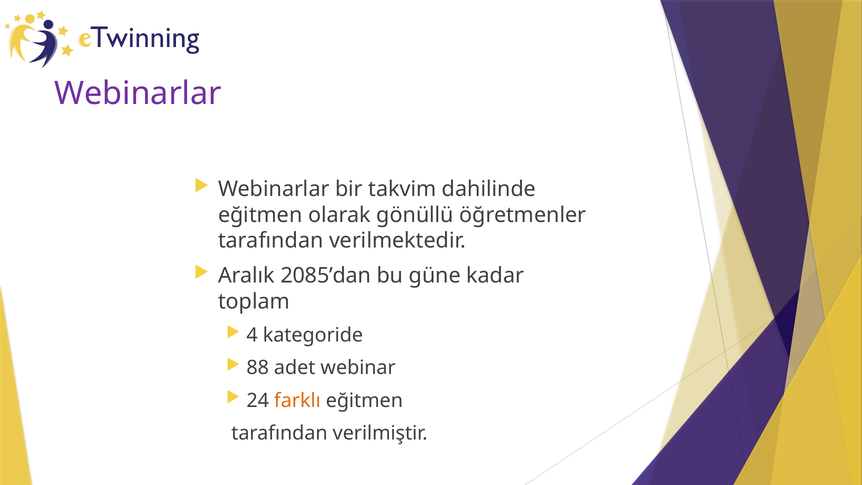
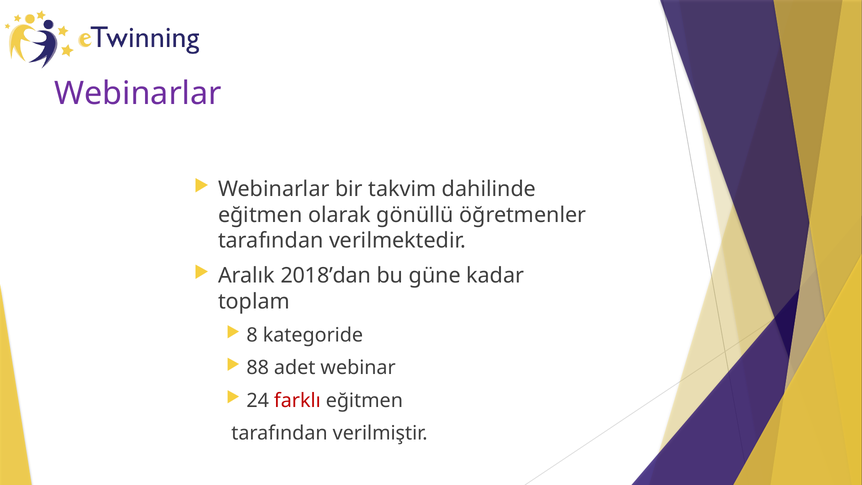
2085’dan: 2085’dan -> 2018’dan (326, 276)
4: 4 -> 8 (252, 335)
farklı colour: orange -> red (297, 400)
